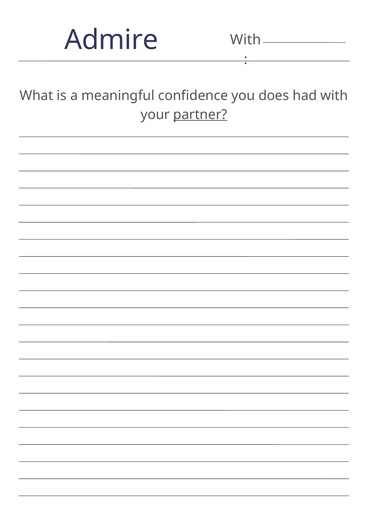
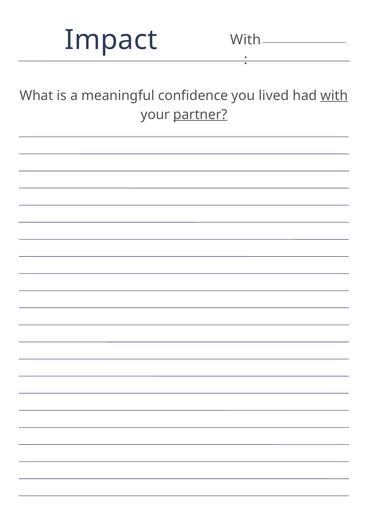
Admire: Admire -> Impact (111, 40)
does: does -> lived (274, 95)
with underline: none -> present (334, 95)
